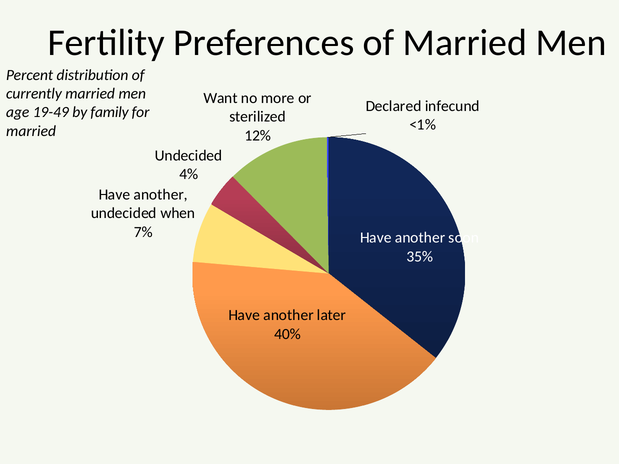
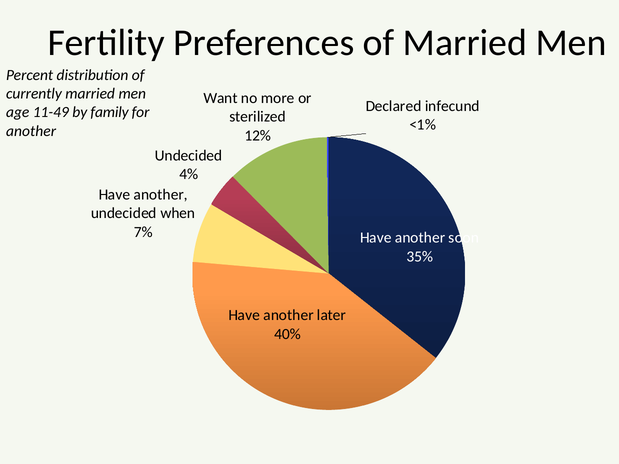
19-49: 19-49 -> 11-49 (51, 112)
married: married -> another (31, 131)
